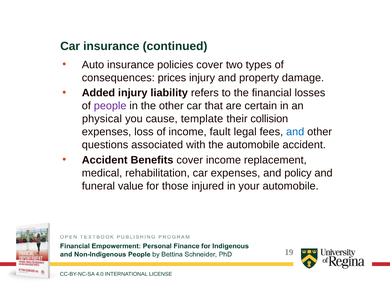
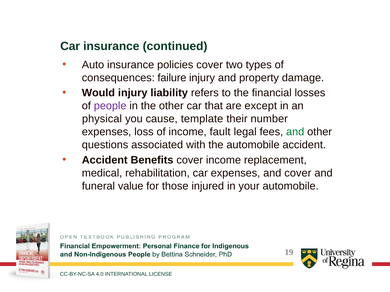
prices: prices -> failure (172, 78)
Added: Added -> Would (98, 93)
certain: certain -> except (261, 106)
collision: collision -> number (269, 119)
and colour: blue -> green (295, 132)
and policy: policy -> cover (298, 173)
